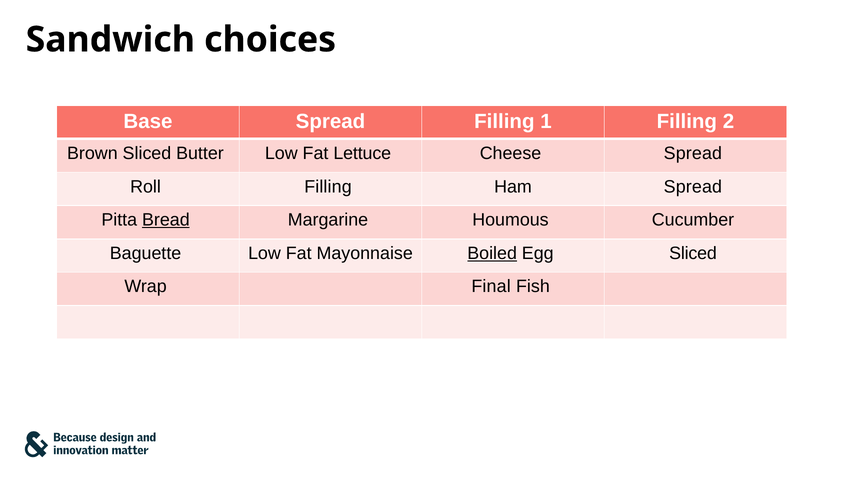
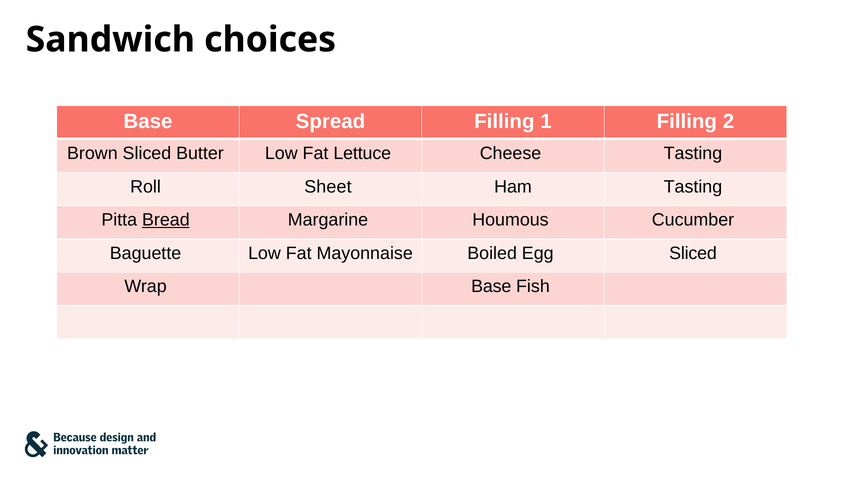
Cheese Spread: Spread -> Tasting (693, 153)
Roll Filling: Filling -> Sheet (328, 186)
Ham Spread: Spread -> Tasting (693, 186)
Boiled underline: present -> none (492, 253)
Wrap Final: Final -> Base (491, 286)
